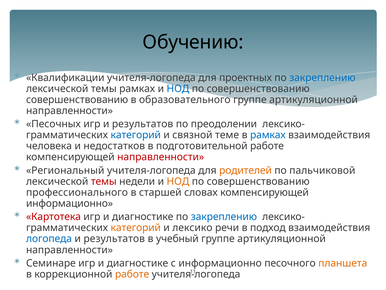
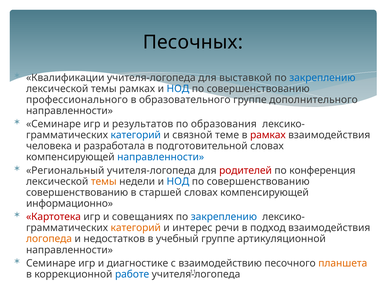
Обучению: Обучению -> Песочных (193, 42)
проектных: проектных -> выставкой (245, 78)
совершенствованию: совершенствованию -> профессионального (77, 100)
артикуляционной: артикуляционной -> дополнительного (313, 100)
Песочных: Песочных -> Семинаре (53, 124)
преодолении: преодолении -> образования (224, 124)
рамках colour: blue -> red (268, 135)
недостатков: недостатков -> разработала (114, 146)
подготовительной работе: работе -> словах (267, 146)
направленности colour: red -> blue (161, 157)
родителей colour: orange -> red (245, 170)
пальчиковой: пальчиковой -> конференция (322, 170)
темы colour: red -> orange (104, 181)
НОД colour: orange -> blue (178, 181)
профессионального: профессионального -> совершенствованию (77, 192)
диагностике: диагностике -> совещаниях (143, 216)
лексико: лексико -> интерес (192, 227)
логопеда colour: blue -> orange (49, 238)
результатов: результатов -> недостатков (114, 238)
с информационно: информационно -> взаимодействию (220, 263)
работе colour: orange -> blue (132, 274)
